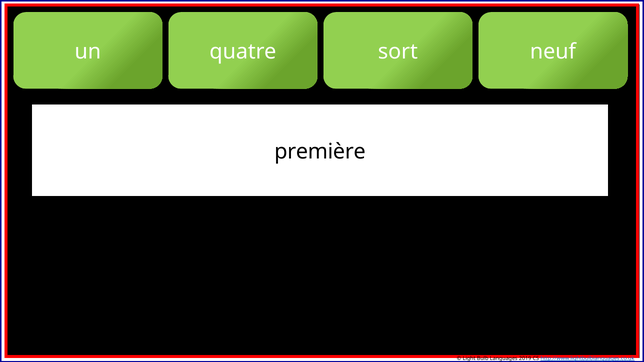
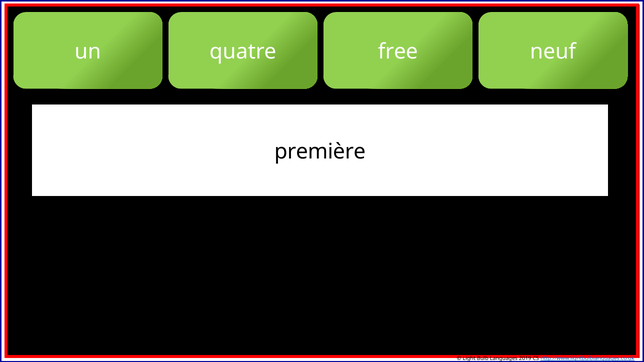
sort: sort -> free (398, 52)
